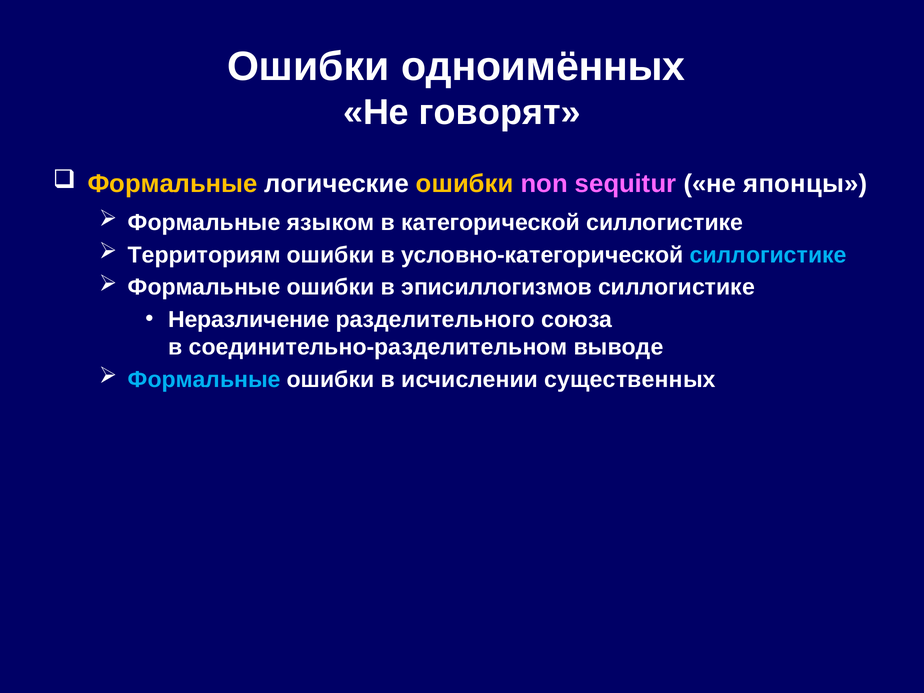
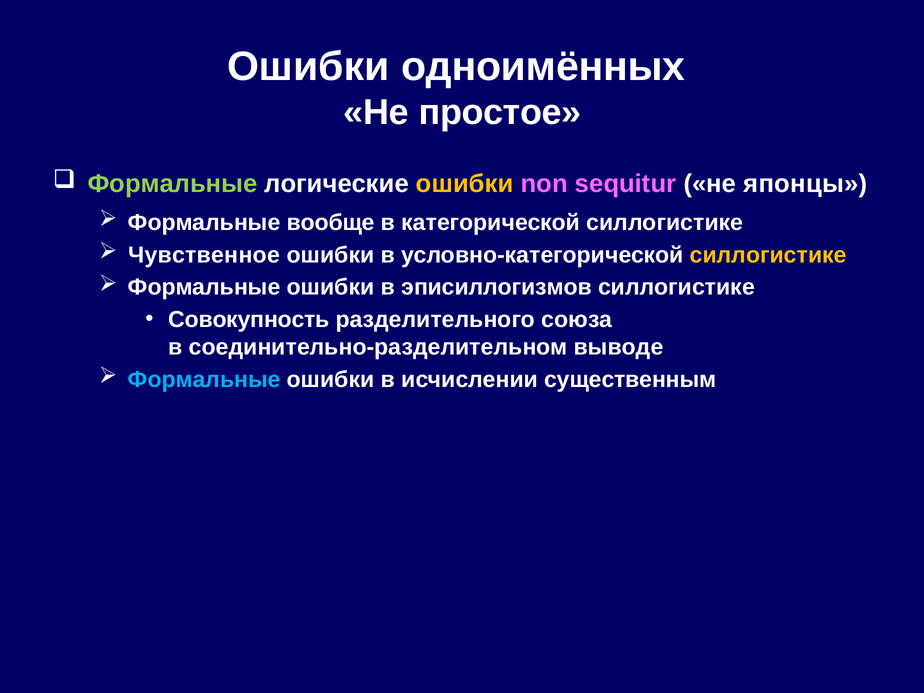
говорят: говорят -> простое (500, 113)
Формальные colour: yellow -> light green (172, 184)
языком: языком -> вообще (331, 223)
Территориям: Территориям -> Чувственное (204, 255)
силлогистике colour: light blue -> yellow (768, 255)
Неразличение: Неразличение -> Совокупность (249, 320)
существенных: существенных -> существенным (630, 380)
